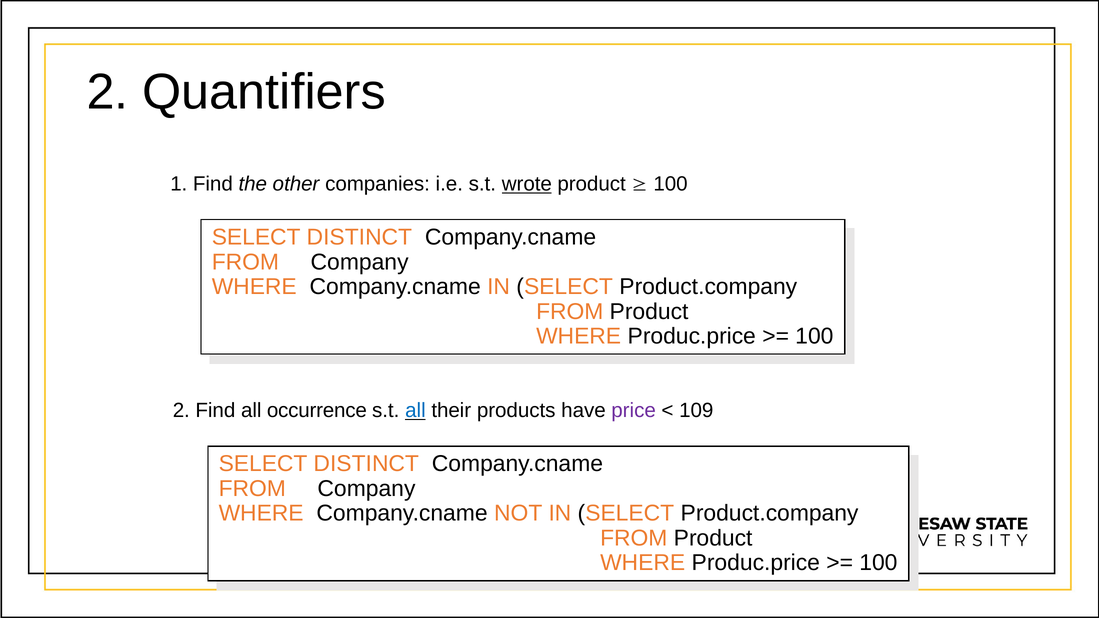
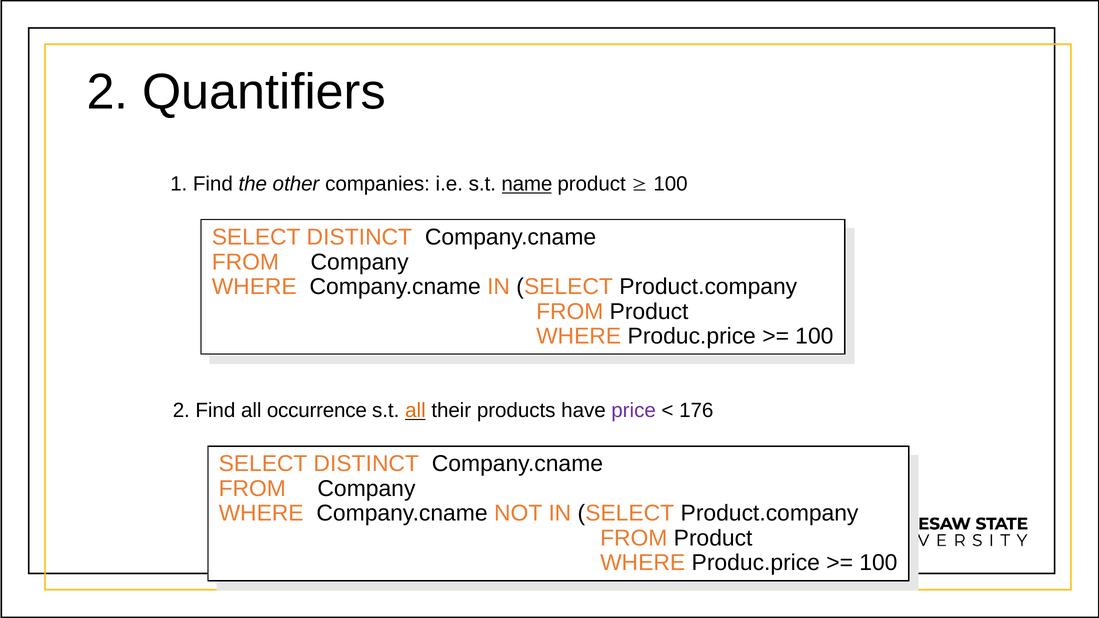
wrote: wrote -> name (527, 184)
all colour: blue -> orange (415, 411)
109: 109 -> 176 (696, 411)
